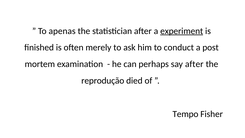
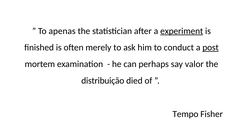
post underline: none -> present (211, 47)
say after: after -> valor (194, 64)
reprodução: reprodução -> distribuição (103, 81)
